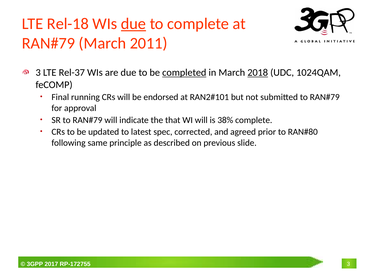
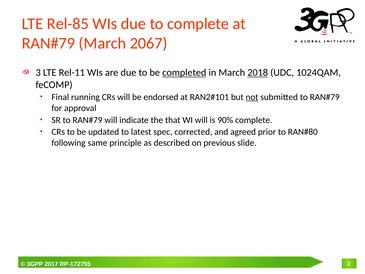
Rel-18: Rel-18 -> Rel-85 (68, 24)
due underline: present -> none (133, 24)
2011: 2011 -> 2067 (149, 43)
Rel-37: Rel-37 -> Rel-11 (72, 72)
not underline: none -> present (252, 97)
38%: 38% -> 90% (225, 120)
